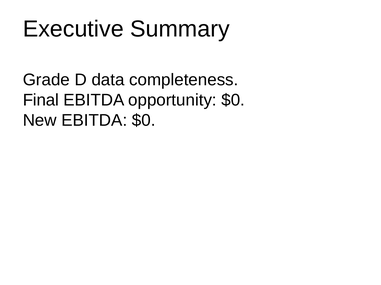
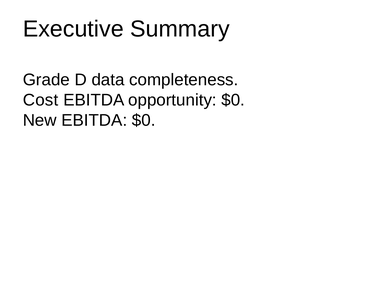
Final: Final -> Cost (41, 100)
